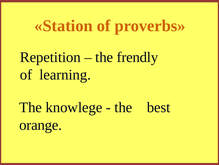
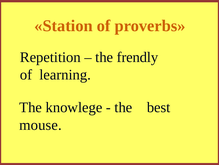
orange: orange -> mouse (40, 124)
